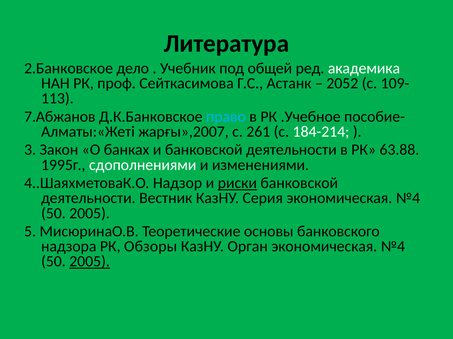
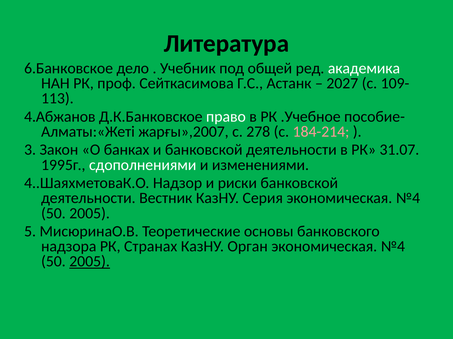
2.Банковское: 2.Банковское -> 6.Банковское (69, 68)
2052: 2052 -> 2027 (342, 84)
7.Абжанов: 7.Абжанов -> 4.Абжанов (60, 117)
право colour: light blue -> white (226, 117)
261: 261 -> 278 (258, 132)
184-214 colour: white -> pink (321, 132)
63.88: 63.88 -> 31.07 (399, 150)
риски underline: present -> none (237, 183)
Обзоры: Обзоры -> Странах (151, 247)
